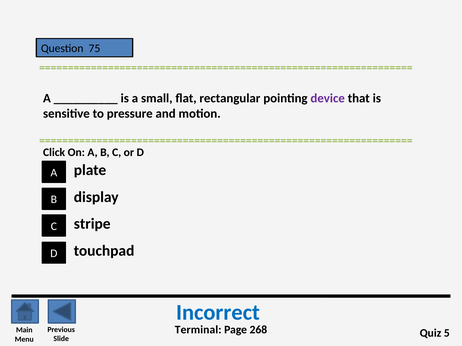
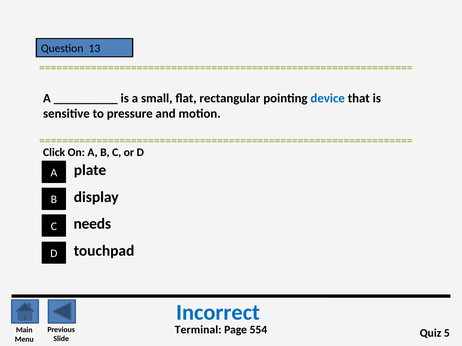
75: 75 -> 13 (94, 48)
device colour: purple -> blue (328, 98)
stripe: stripe -> needs (92, 224)
268: 268 -> 554 (258, 330)
